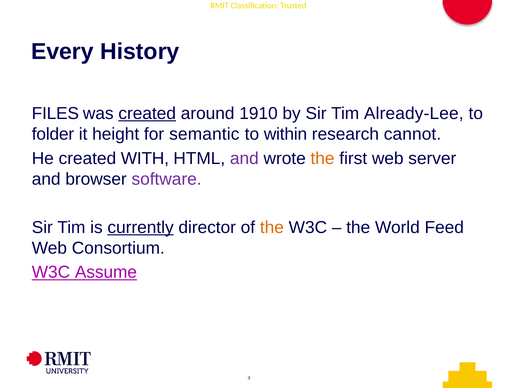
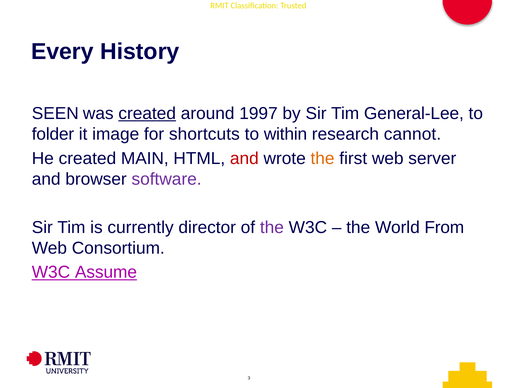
FILES: FILES -> SEEN (55, 114)
1910: 1910 -> 1997 (258, 114)
Already-Lee: Already-Lee -> General-Lee (414, 114)
height: height -> image (116, 134)
semantic: semantic -> shortcuts (204, 134)
WITH: WITH -> MAIN (145, 159)
and colour: purple -> red (244, 159)
currently underline: present -> none (141, 228)
the colour: orange -> purple (272, 228)
Feed: Feed -> From (444, 228)
